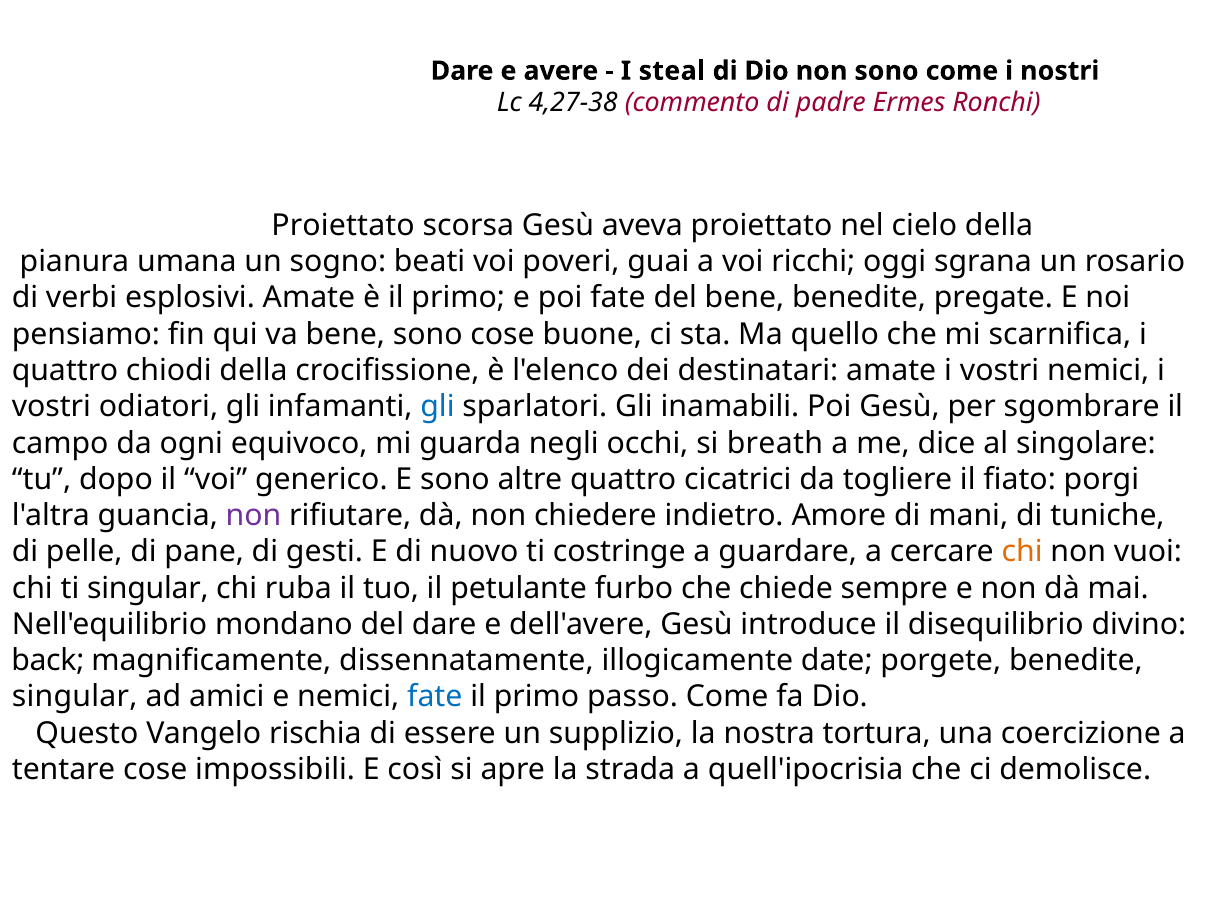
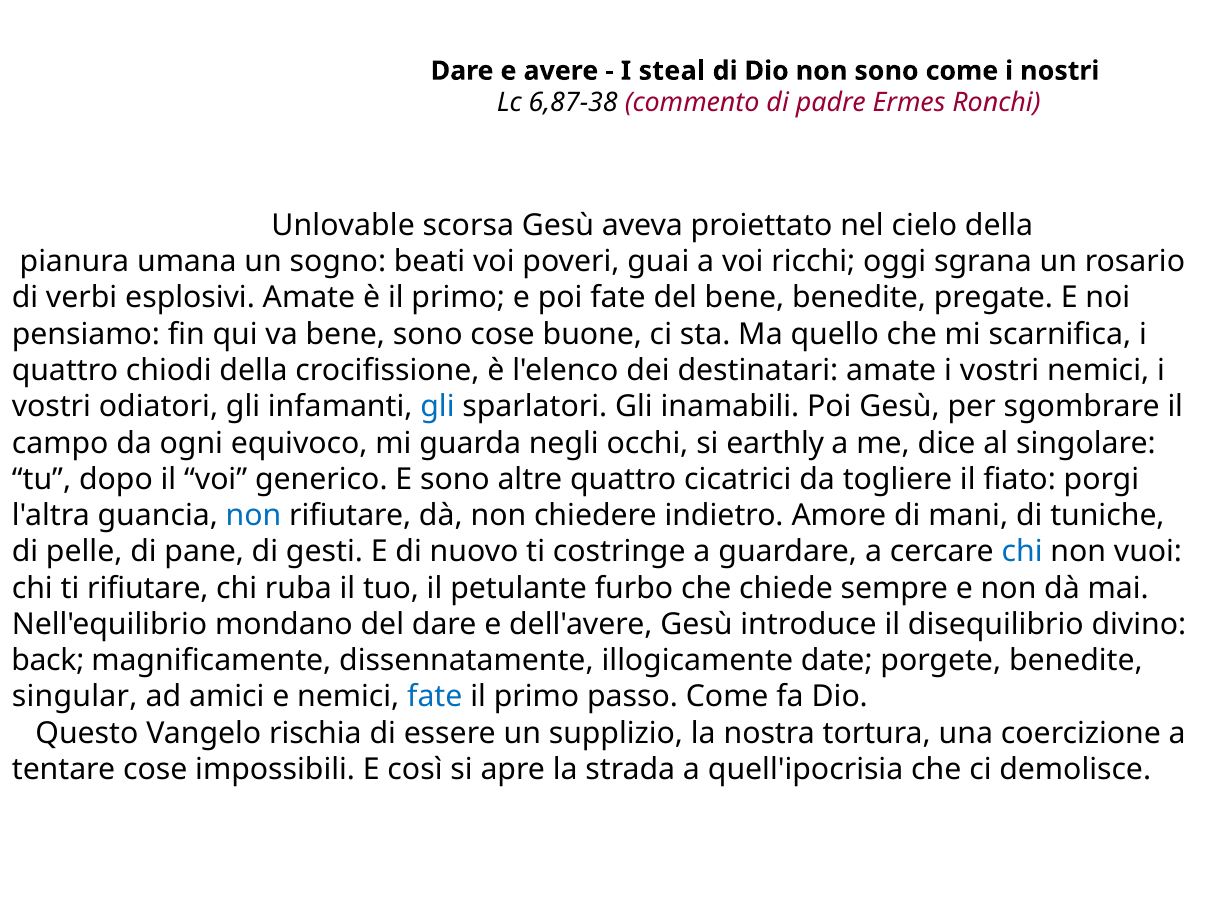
4,27-38: 4,27-38 -> 6,87-38 (573, 103)
Proiettato: Proiettato -> Unlovable (343, 225)
breath: breath -> earthly (775, 443)
non colour: purple -> blue (254, 516)
chi colour: orange -> blue (1022, 552)
ti singular: singular -> rifiutare (148, 588)
